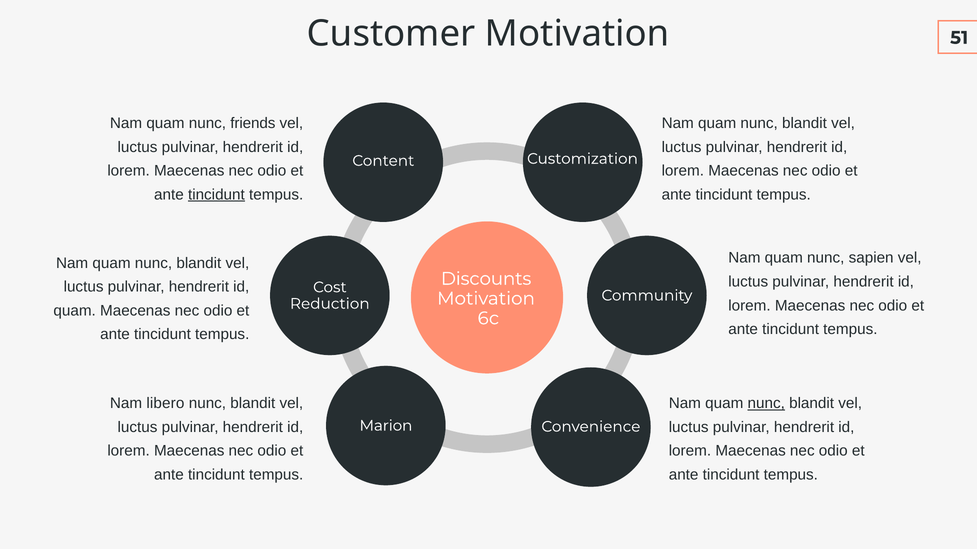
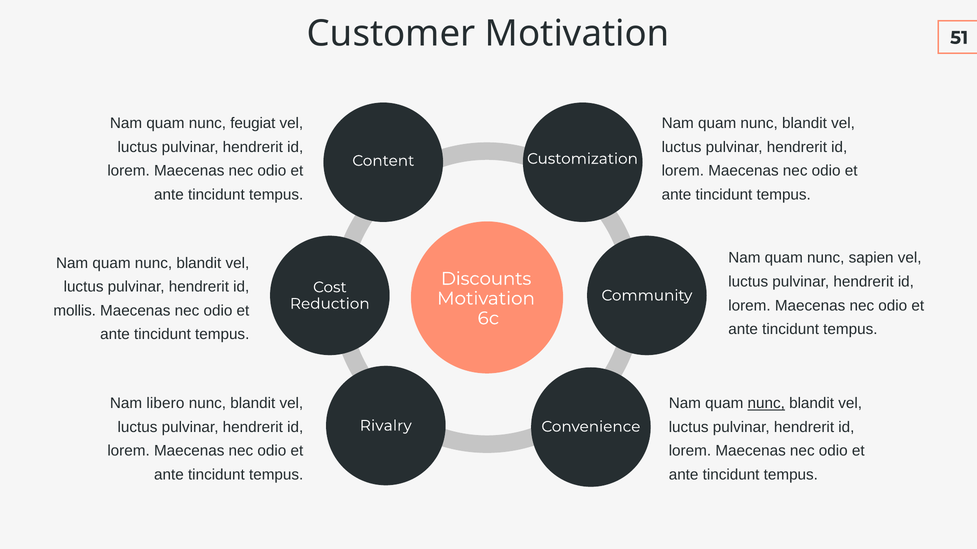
friends: friends -> feugiat (253, 123)
tincidunt underline: present -> none (216, 195)
quam: quam -> mollis (75, 311)
Marion: Marion -> Rivalry (386, 426)
